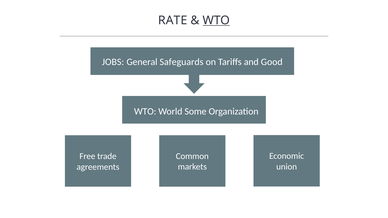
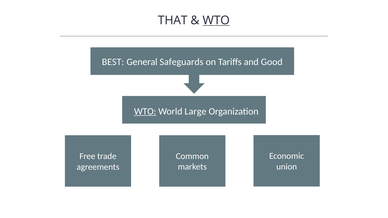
RATE: RATE -> THAT (173, 20)
JOBS: JOBS -> BEST (113, 62)
WTO underline: none -> present (145, 111)
Some: Some -> Large (195, 111)
